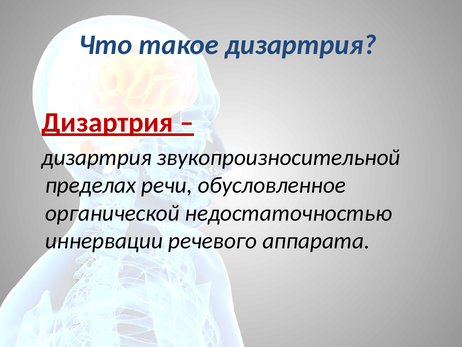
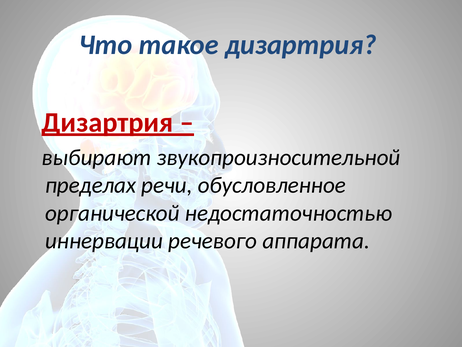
дизартрия: дизартрия -> выбирают (97, 157)
